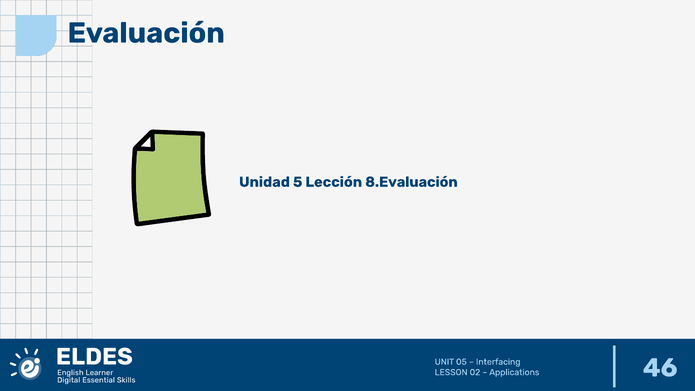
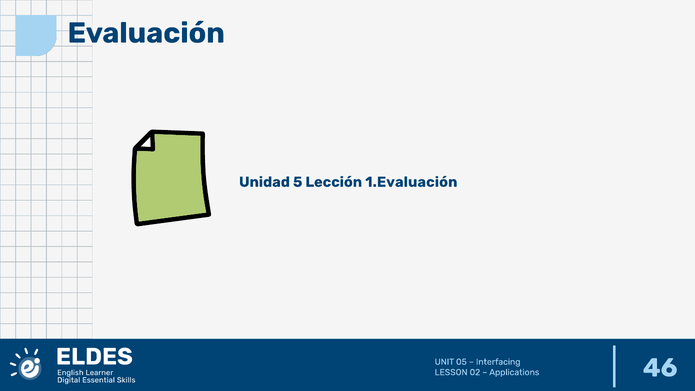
8.Evaluación: 8.Evaluación -> 1.Evaluación (411, 182)
